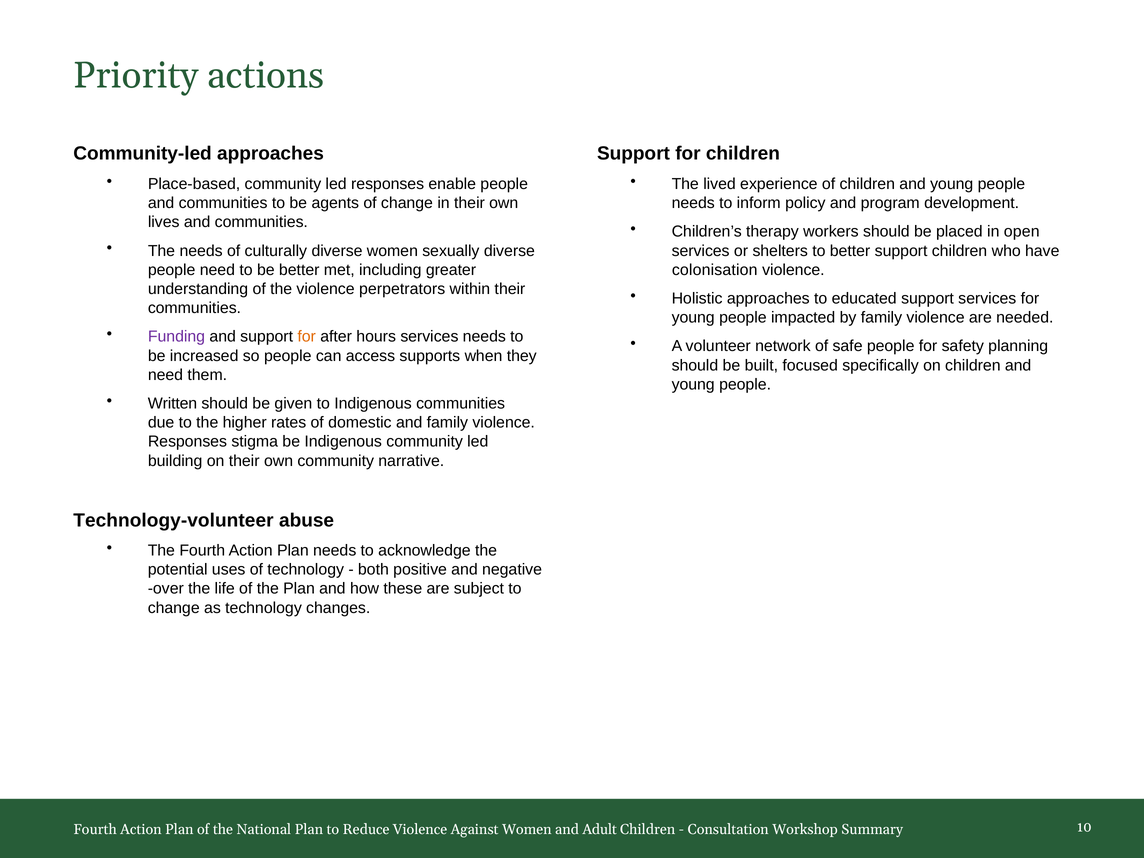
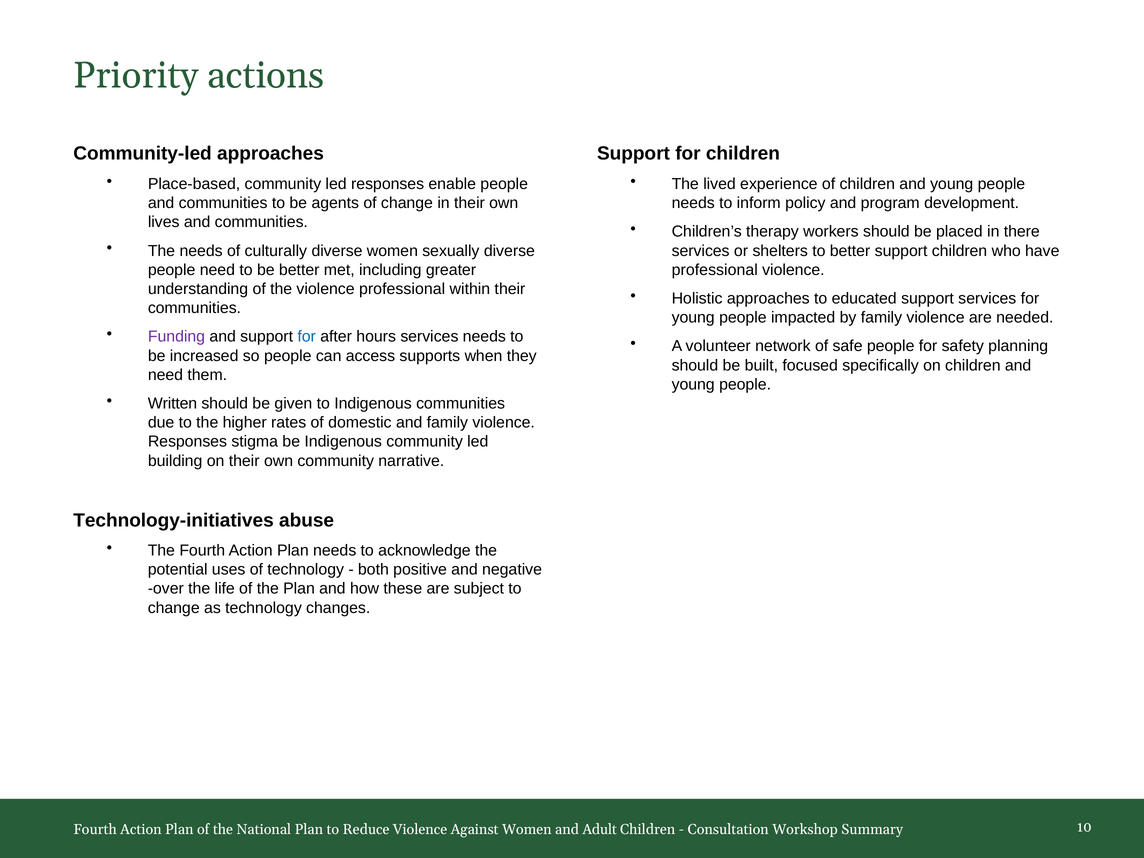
open: open -> there (1022, 232)
colonisation: colonisation -> professional (715, 270)
violence perpetrators: perpetrators -> professional (402, 289)
for colour: orange -> blue (307, 337)
Technology-volunteer: Technology-volunteer -> Technology-initiatives (174, 520)
